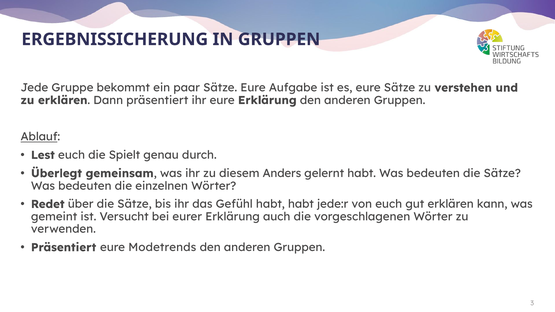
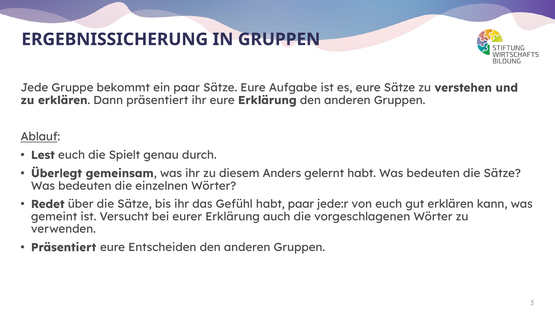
habt habt: habt -> paar (301, 204)
Modetrends: Modetrends -> Entscheiden (162, 248)
